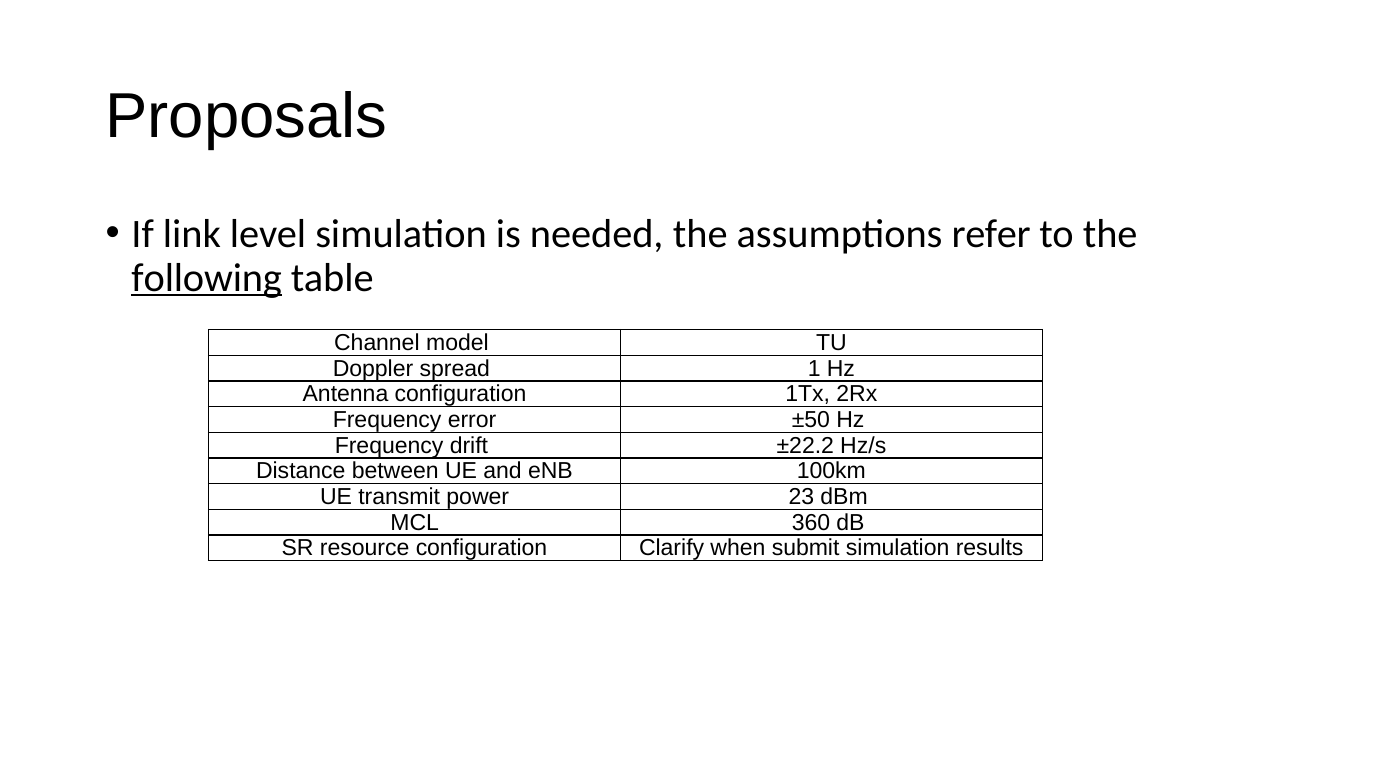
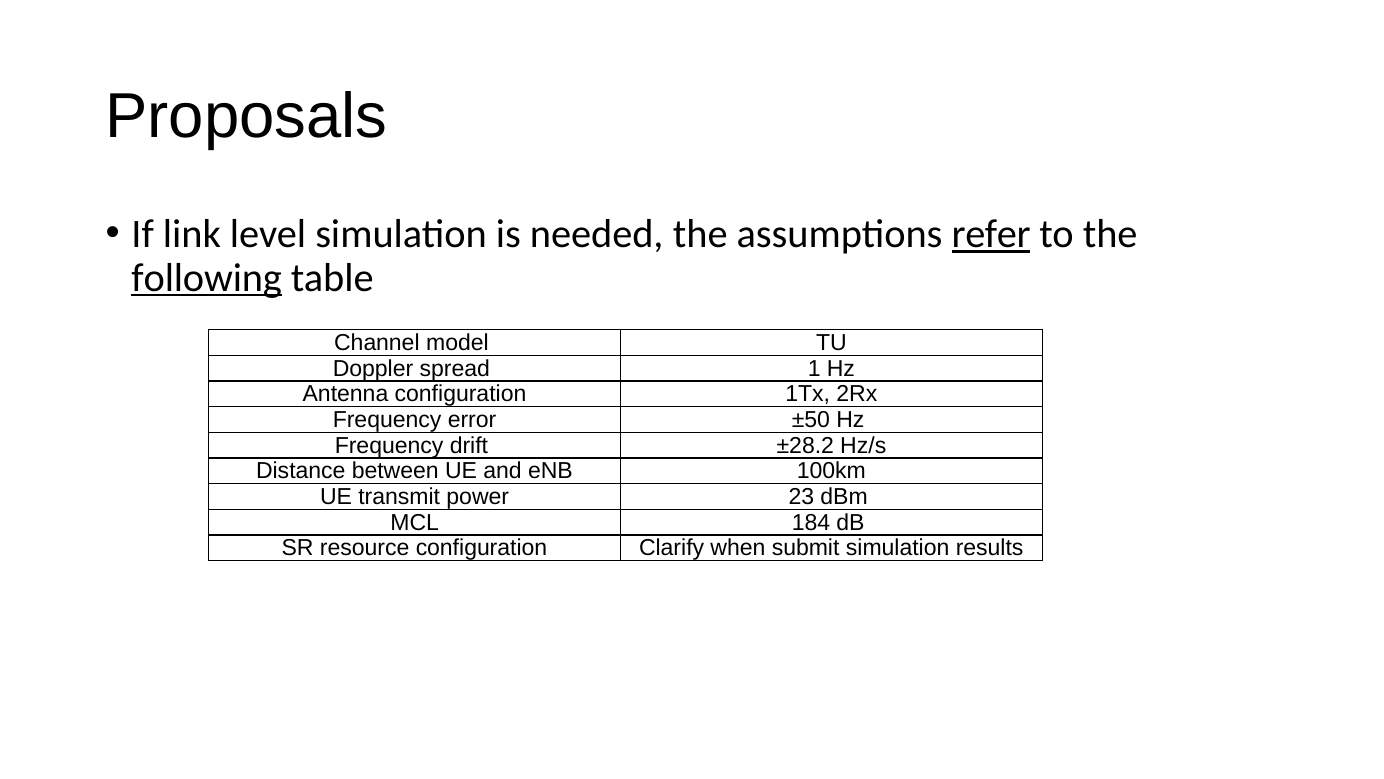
refer underline: none -> present (991, 234)
±22.2: ±22.2 -> ±28.2 (805, 445)
360: 360 -> 184 (811, 522)
